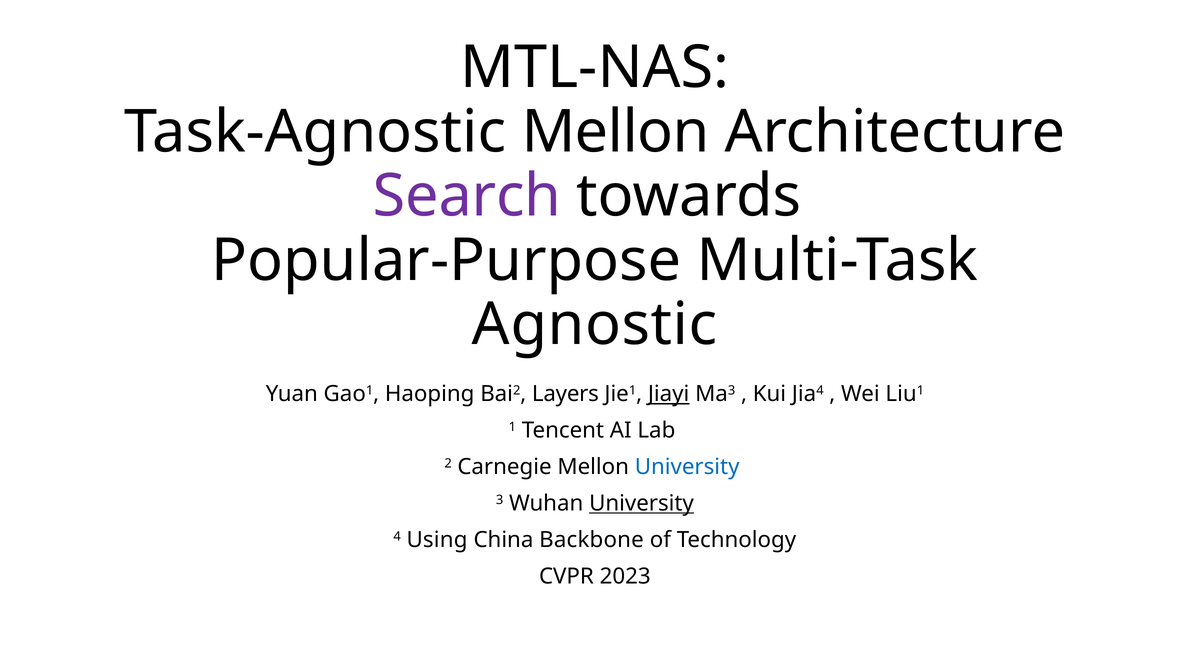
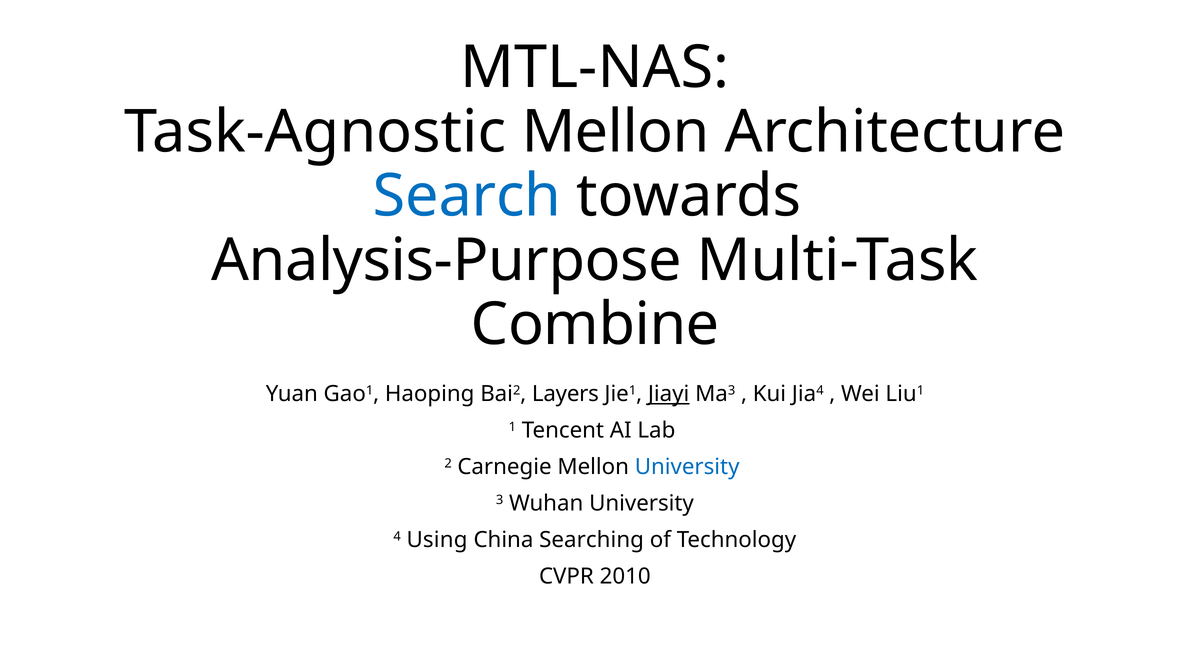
Search colour: purple -> blue (467, 196)
Popular-Purpose: Popular-Purpose -> Analysis-Purpose (447, 261)
Agnostic: Agnostic -> Combine (595, 325)
University underline: present -> none (642, 504)
Backbone: Backbone -> Searching (592, 540)
2023: 2023 -> 2010 (625, 577)
